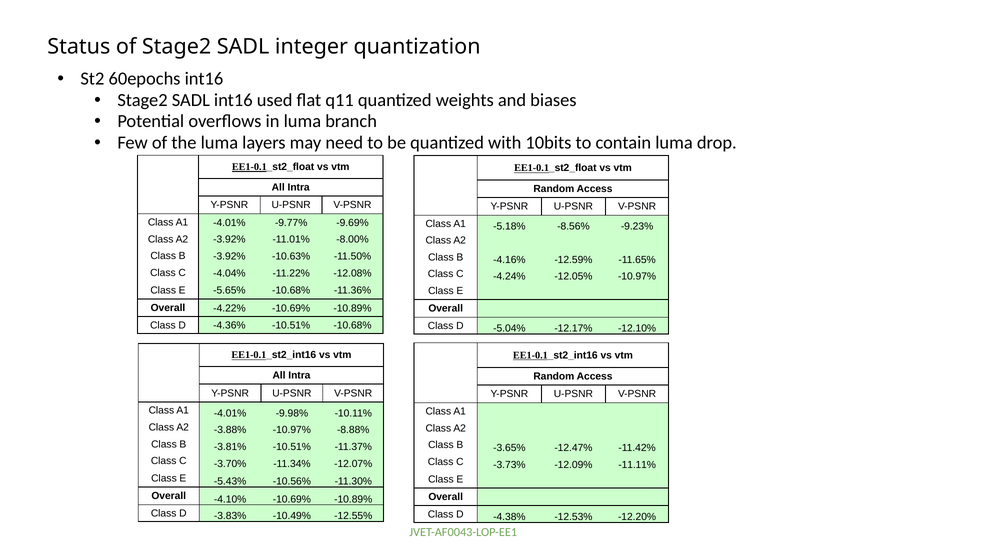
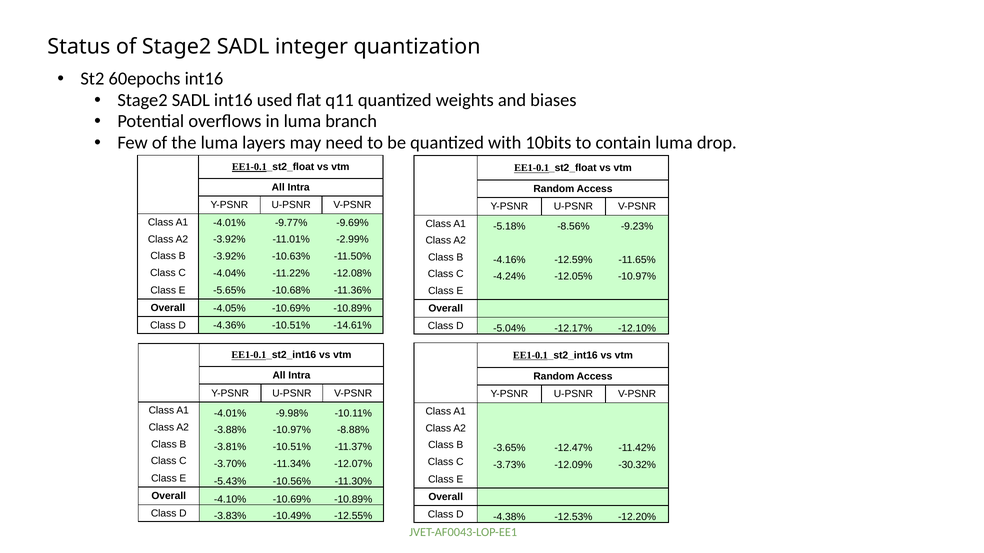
-8.00%: -8.00% -> -2.99% (353, 240)
-4.22%: -4.22% -> -4.05% (229, 309)
-10.51% -10.68%: -10.68% -> -14.61% (352, 326)
-11.11%: -11.11% -> -30.32% (637, 465)
